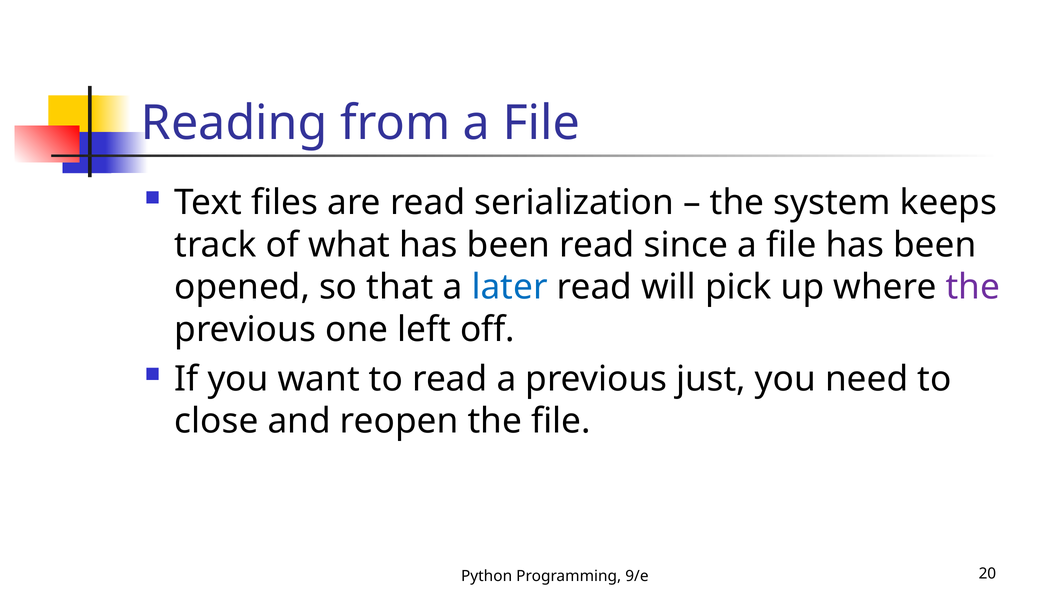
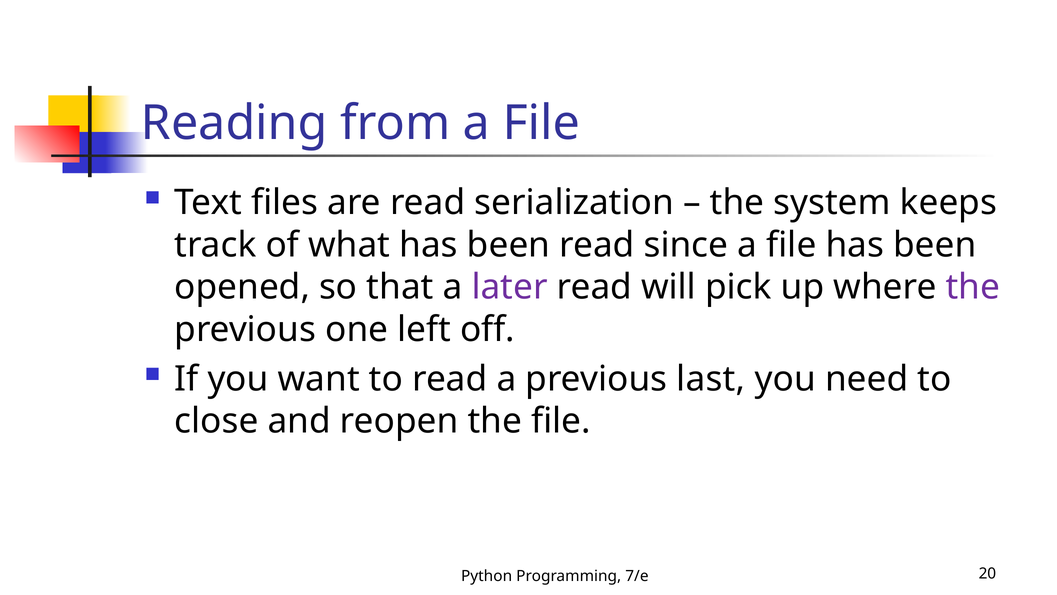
later colour: blue -> purple (510, 287)
just: just -> last (711, 379)
9/e: 9/e -> 7/e (637, 576)
